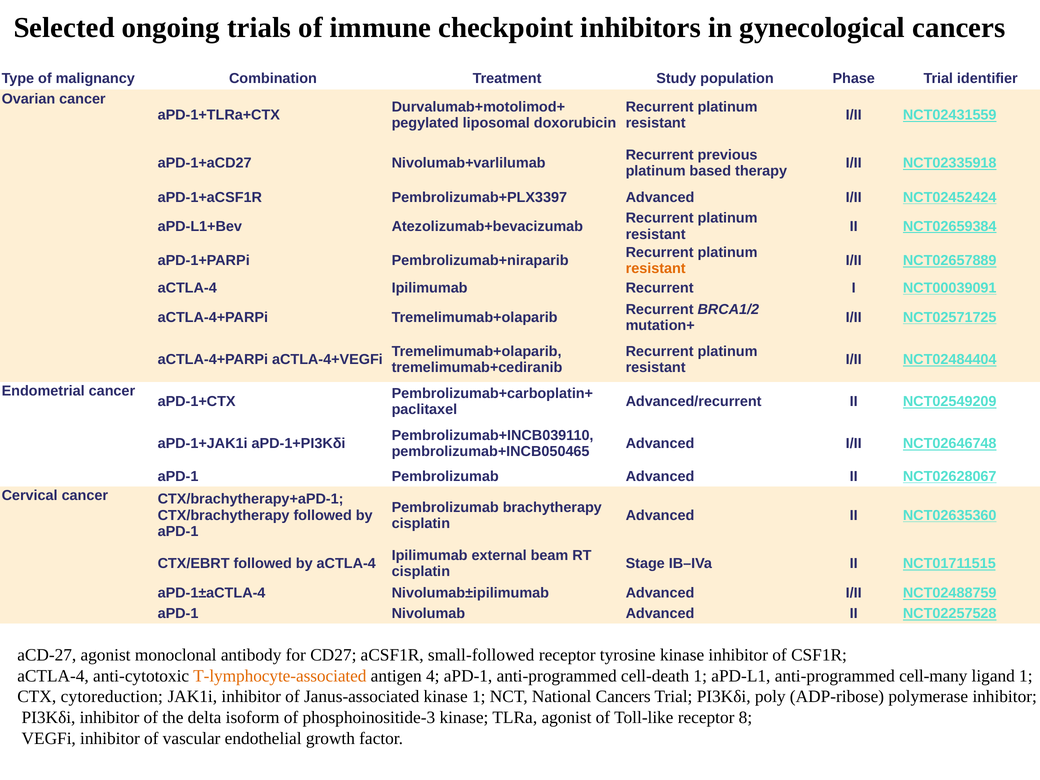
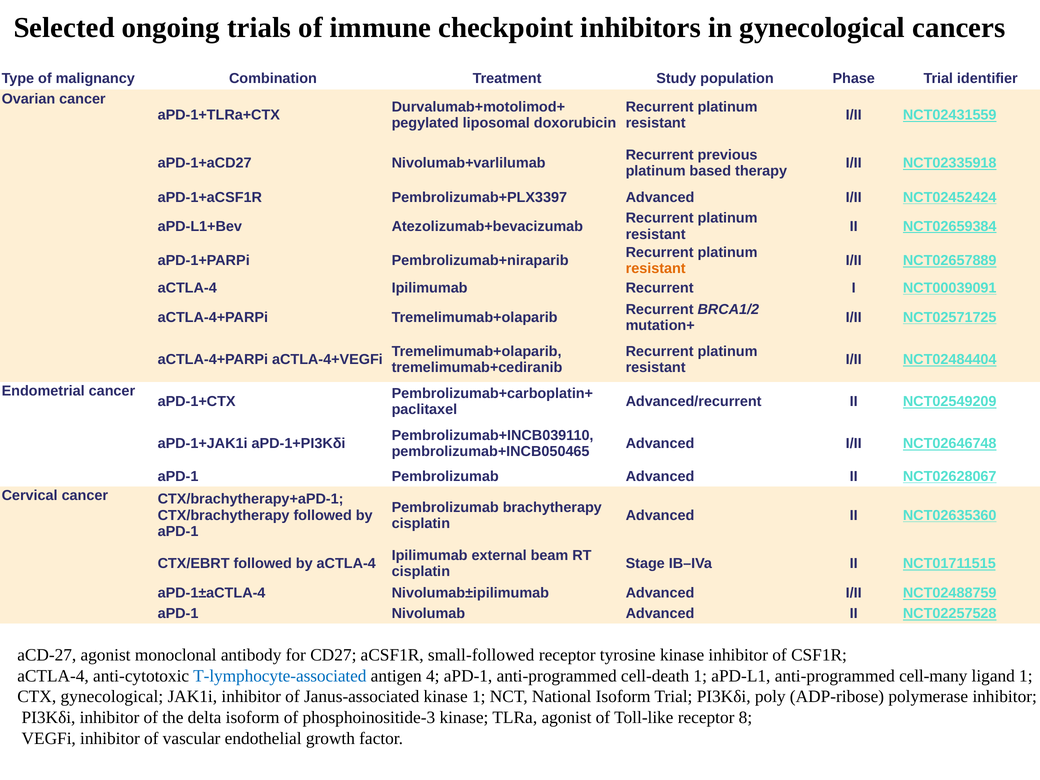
T-lymphocyte-associated colour: orange -> blue (280, 676)
CTX cytoreduction: cytoreduction -> gynecological (112, 697)
National Cancers: Cancers -> Isoform (623, 697)
